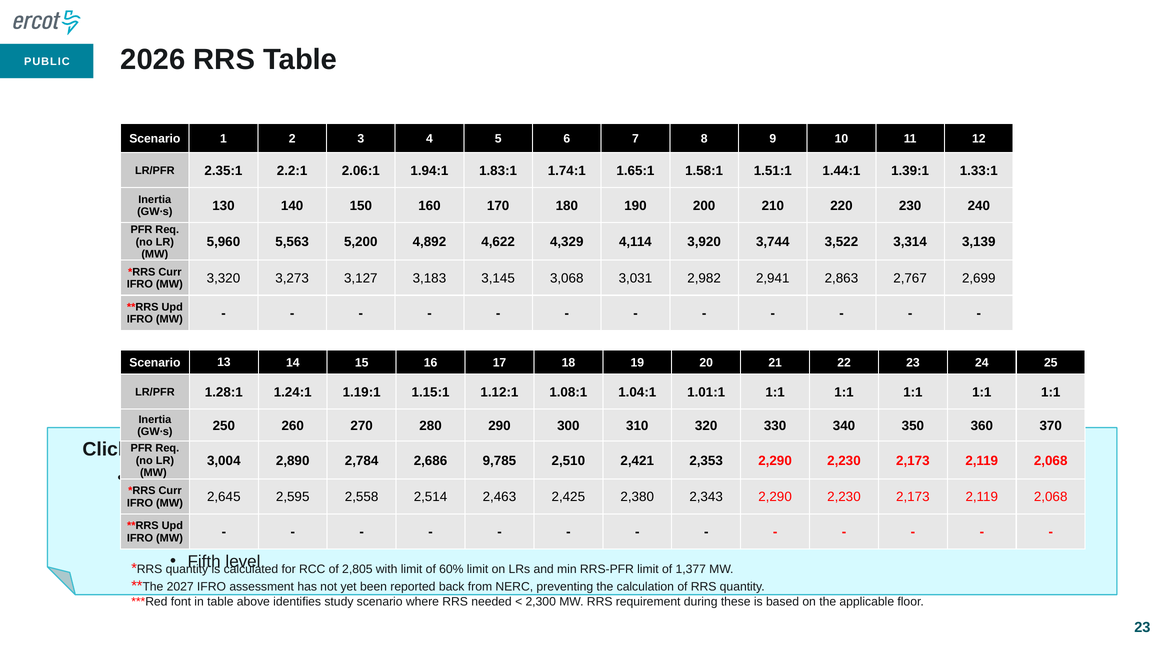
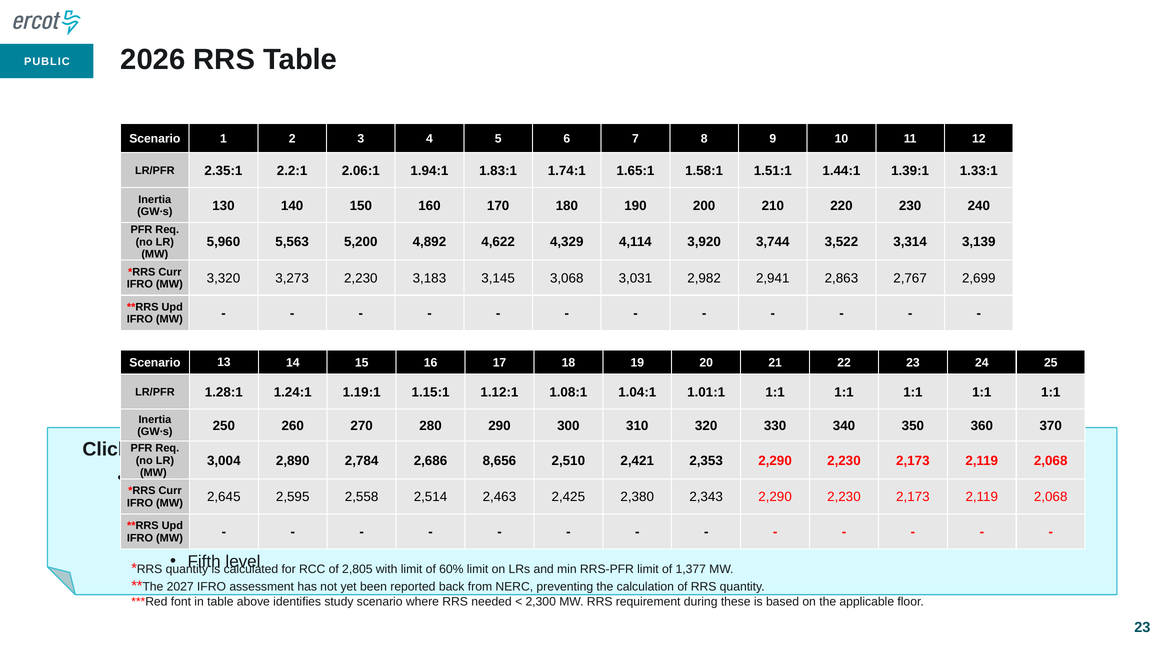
3,273 3,127: 3,127 -> 2,230 (361, 278)
9,785: 9,785 -> 8,656 (499, 461)
